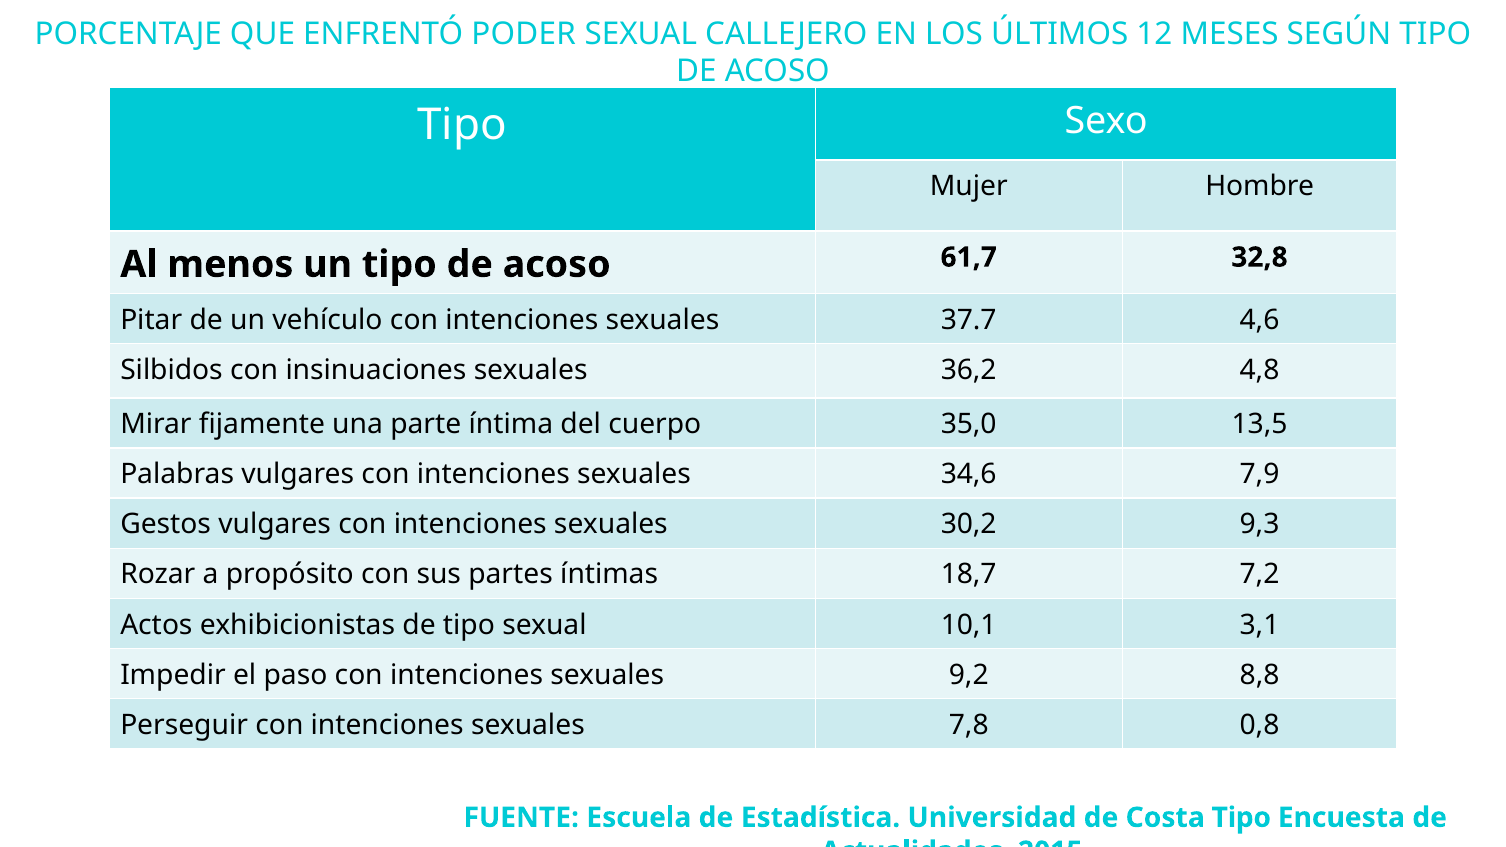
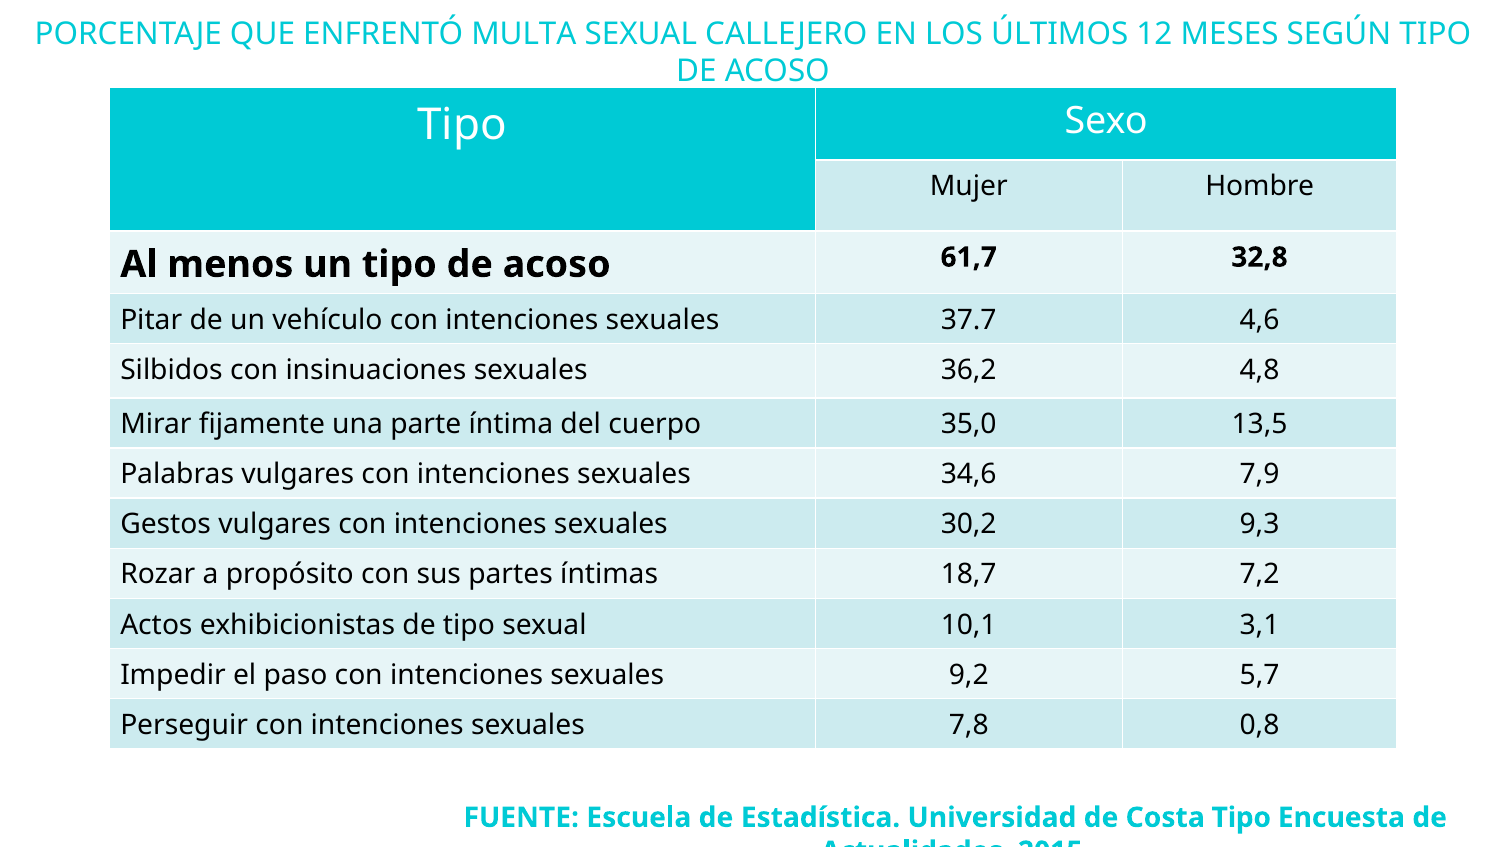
PODER: PODER -> MULTA (524, 34)
8,8: 8,8 -> 5,7 (1260, 675)
